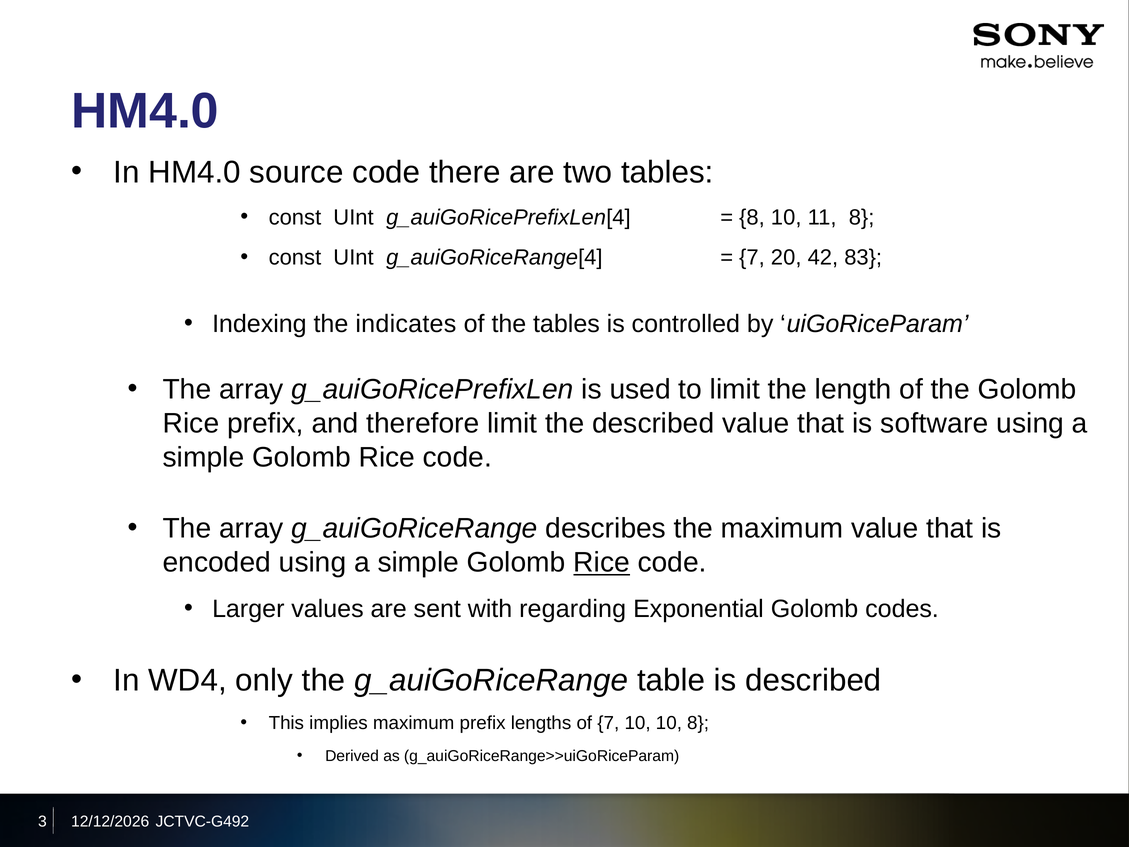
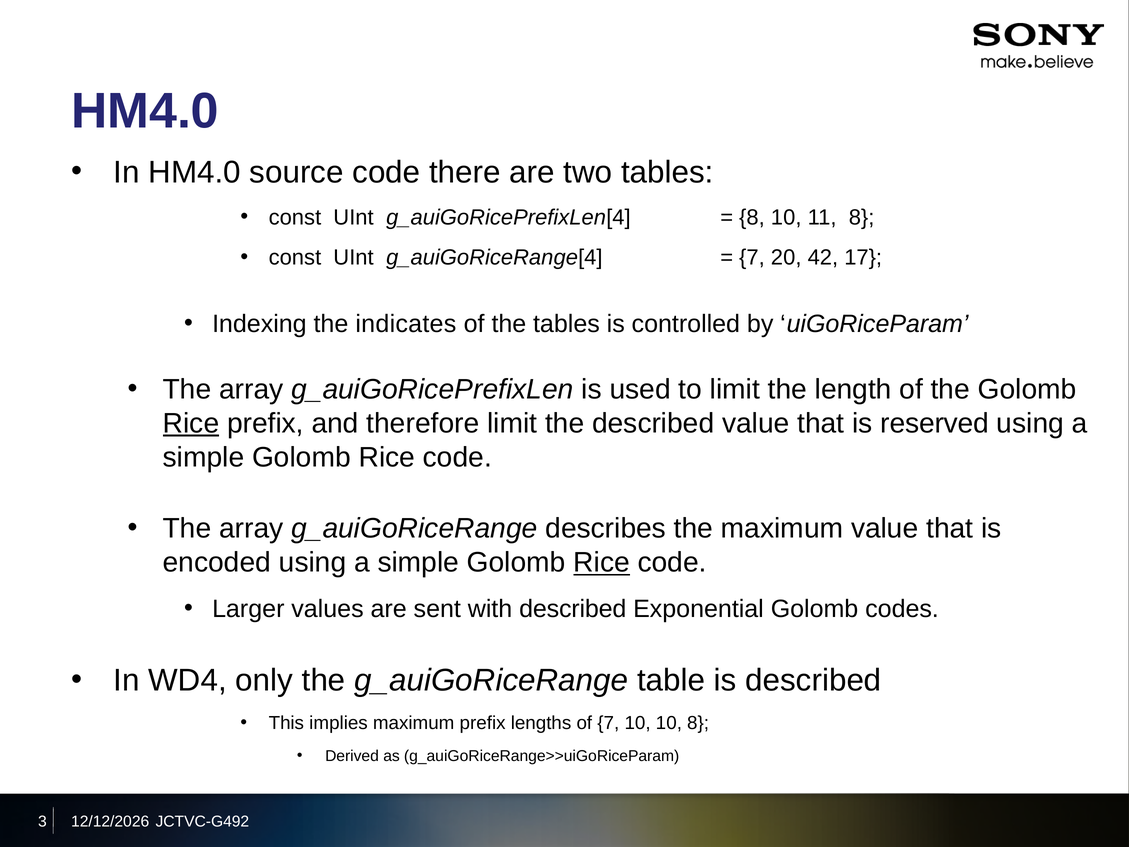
83: 83 -> 17 (863, 257)
Rice underline: none -> present (191, 423)
software: software -> reserved (935, 423)
with regarding: regarding -> described (573, 609)
